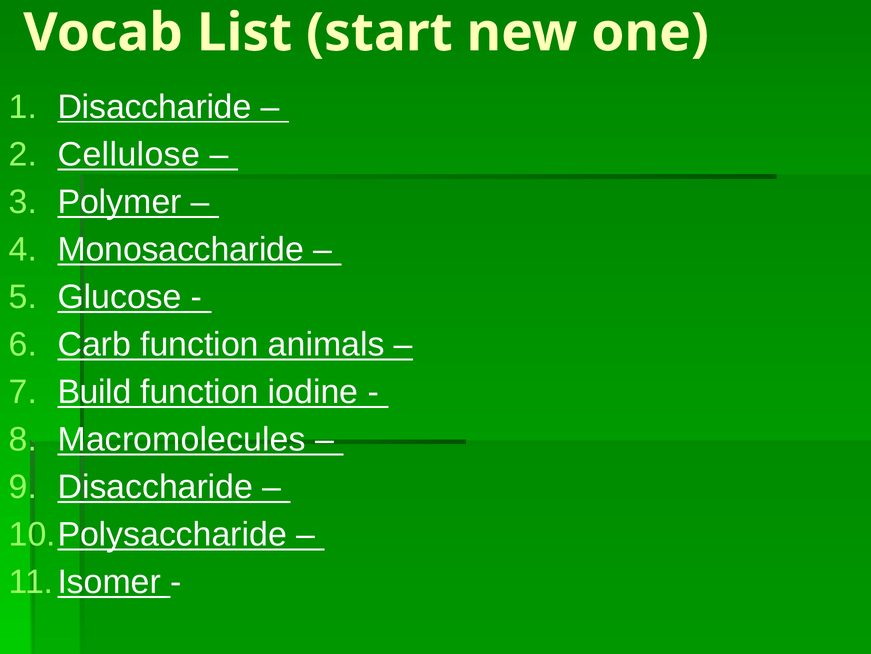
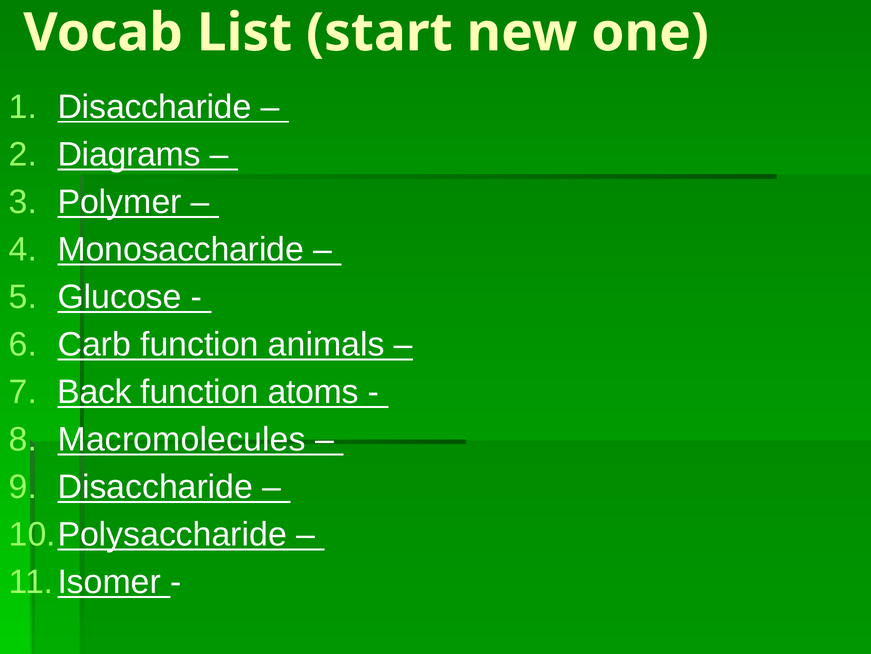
Cellulose: Cellulose -> Diagrams (129, 154)
Build: Build -> Back (95, 392)
iodine: iodine -> atoms (313, 392)
